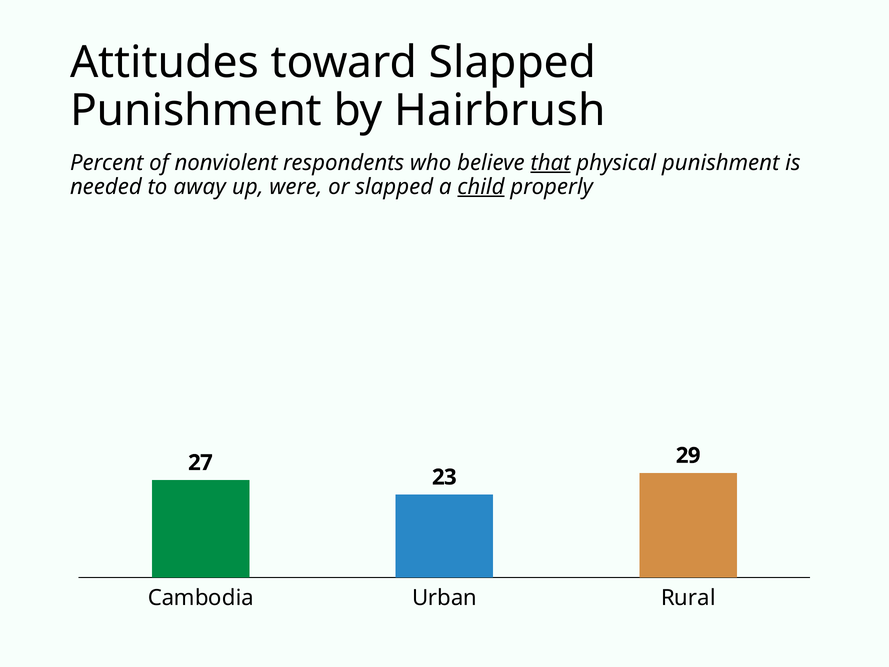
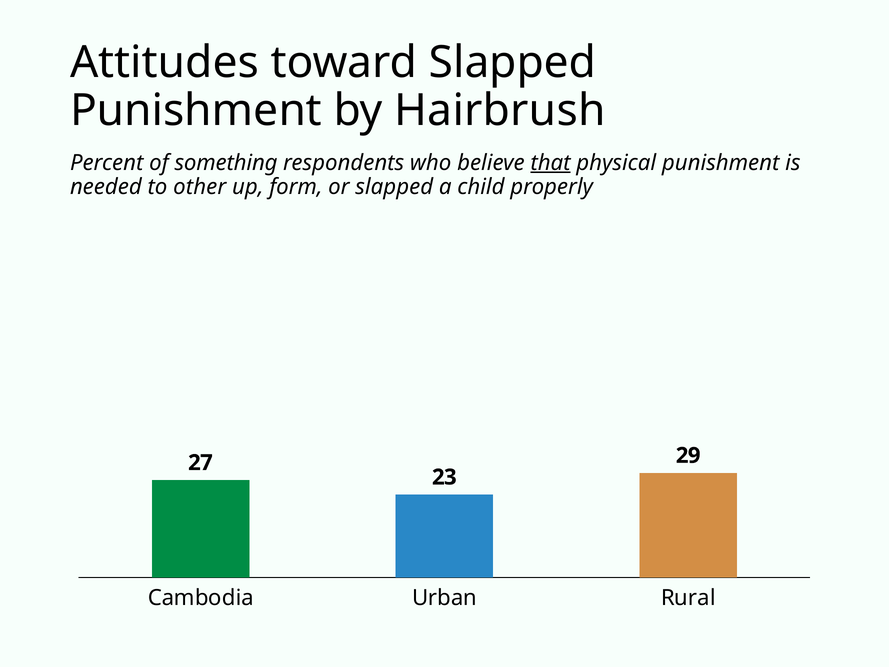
nonviolent: nonviolent -> something (226, 163)
away: away -> other (200, 187)
were: were -> form (296, 187)
child underline: present -> none (481, 187)
